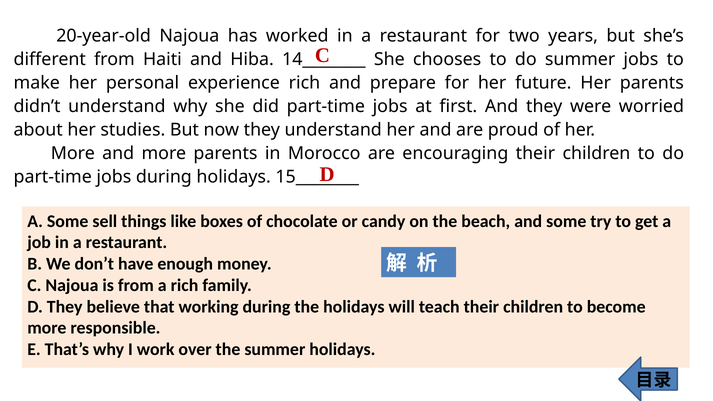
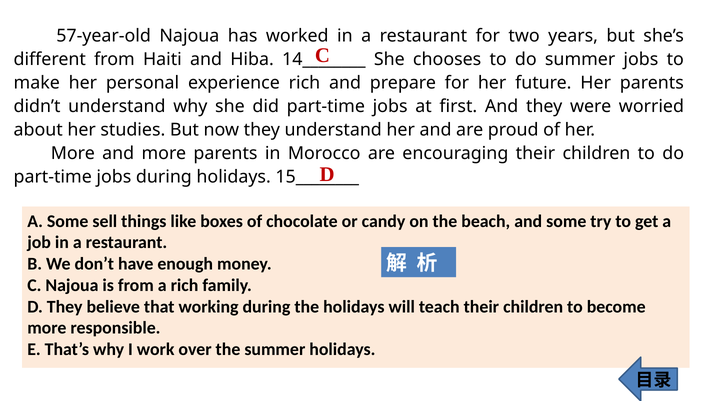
20-year-old: 20-year-old -> 57-year-old (104, 36)
